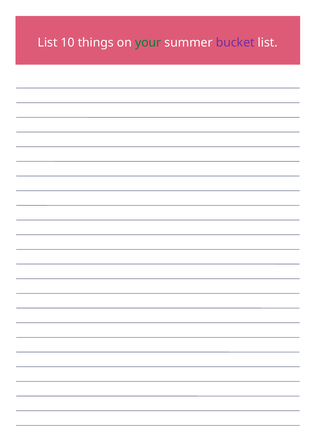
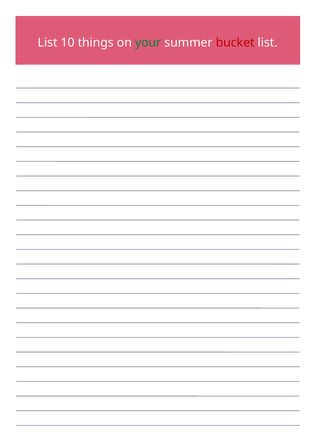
bucket colour: purple -> red (235, 43)
